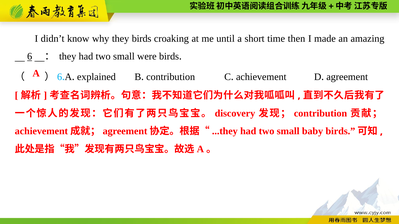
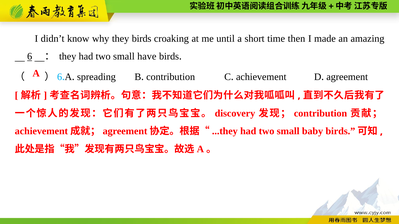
were: were -> have (147, 57)
explained: explained -> spreading (96, 77)
